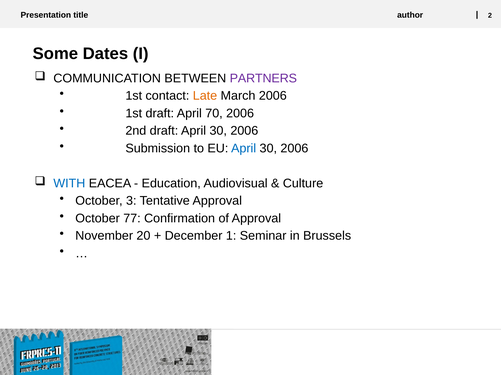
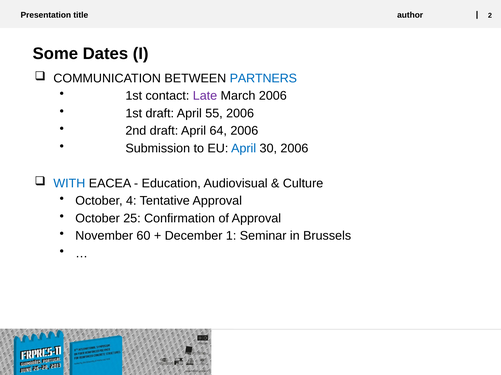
PARTNERS colour: purple -> blue (263, 78)
Late colour: orange -> purple (205, 96)
70: 70 -> 55 (214, 114)
draft April 30: 30 -> 64 (218, 131)
3: 3 -> 4 (131, 201)
77: 77 -> 25 (132, 219)
20: 20 -> 60 (143, 236)
